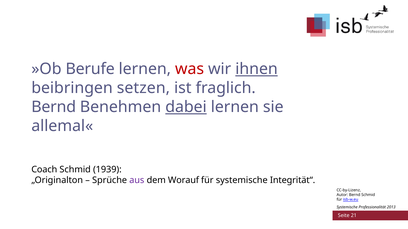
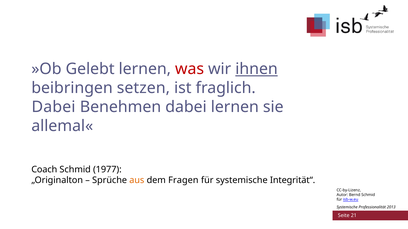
Berufe: Berufe -> Gelebt (90, 69)
Bernd: Bernd -> Dabei (53, 107)
dabei underline: present -> none (186, 107)
1939: 1939 -> 1977 (107, 170)
aus colour: purple -> orange (137, 181)
Worauf: Worauf -> Fragen (183, 181)
